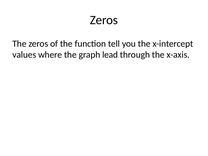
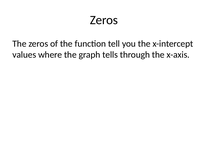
lead: lead -> tells (110, 55)
